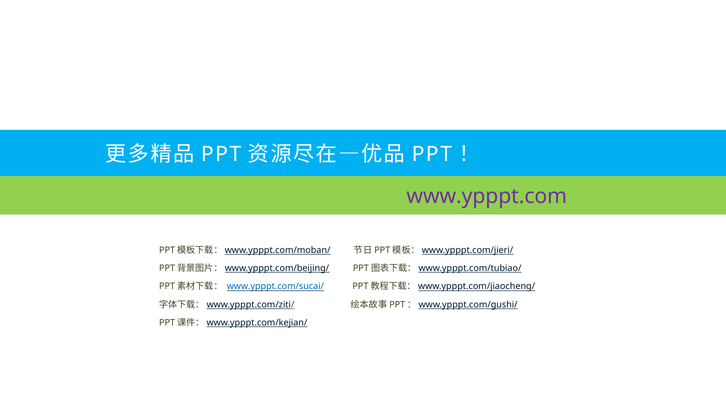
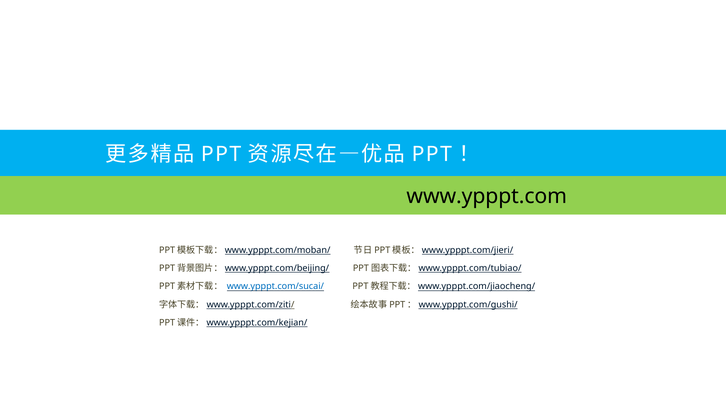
www.ypppt.com colour: purple -> black (487, 197)
